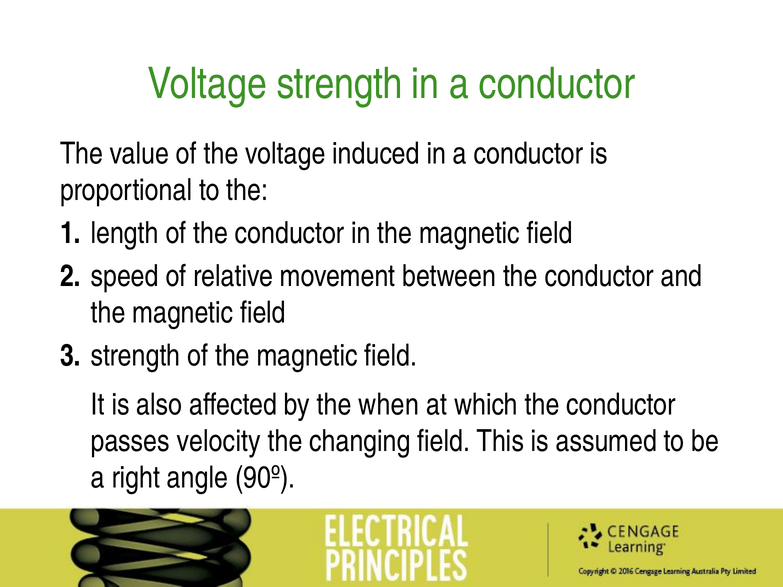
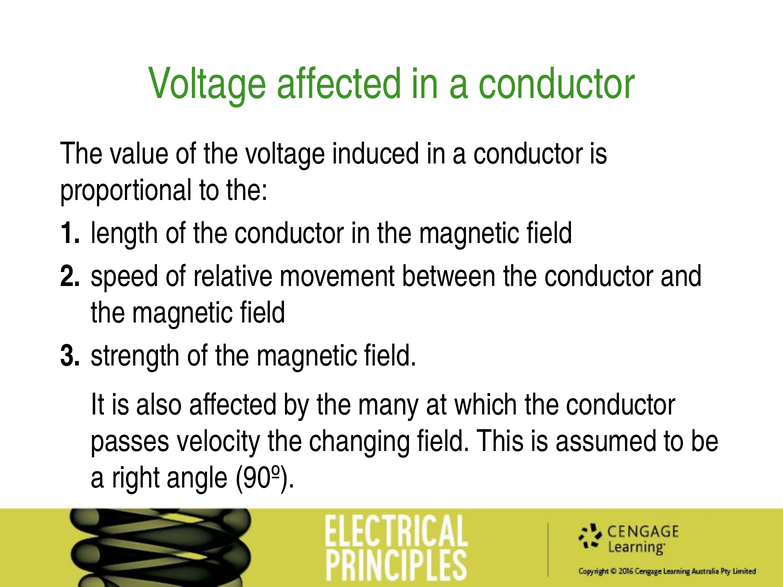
Voltage strength: strength -> affected (339, 84)
when: when -> many (389, 405)
